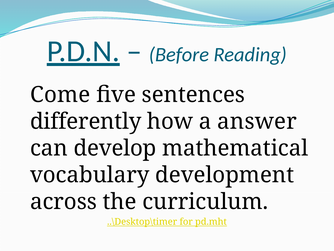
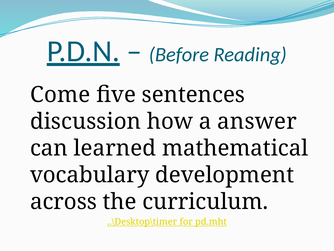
differently: differently -> discussion (86, 121)
develop: develop -> learned (115, 148)
